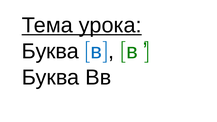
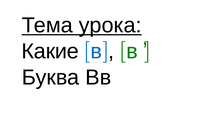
Буква: Буква -> Какие (50, 51)
